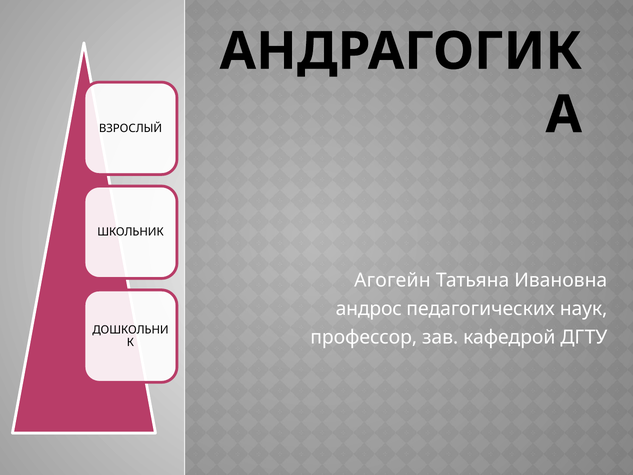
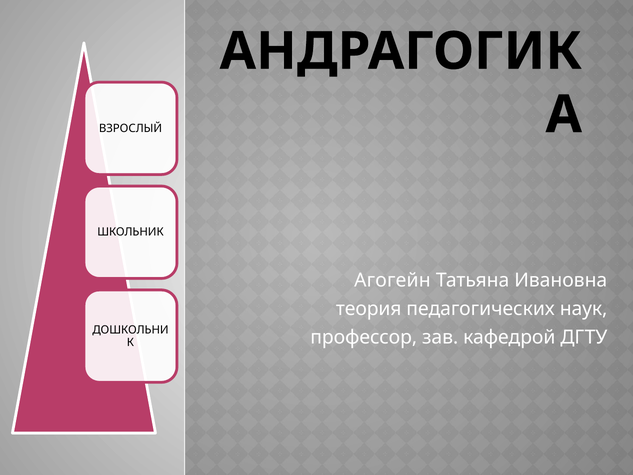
андрос: андрос -> теория (369, 309)
